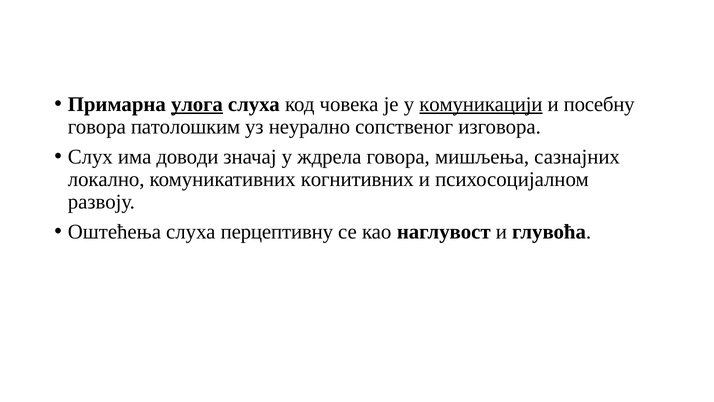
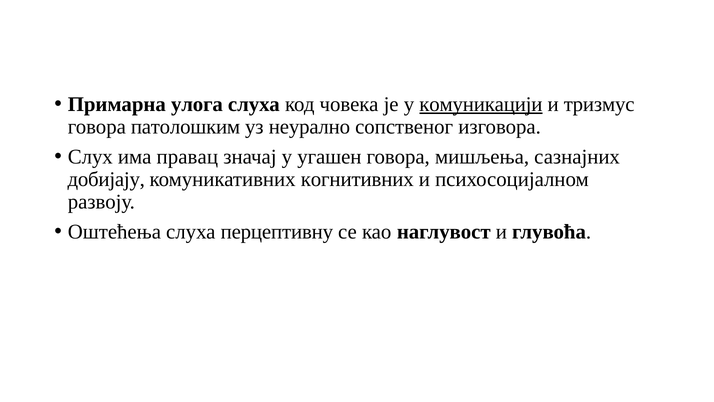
улога underline: present -> none (197, 104)
посебну: посебну -> тризмус (599, 104)
доводи: доводи -> правац (187, 157)
ждрела: ждрела -> угашен (329, 157)
локално: локално -> добијају (106, 179)
